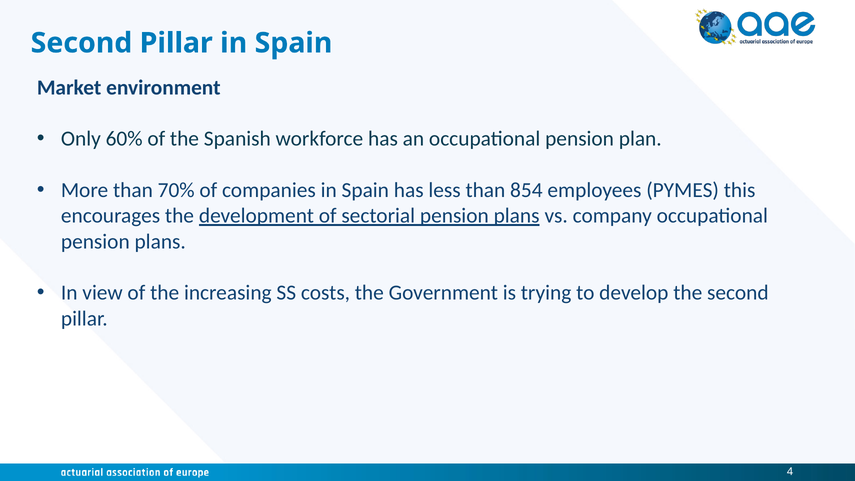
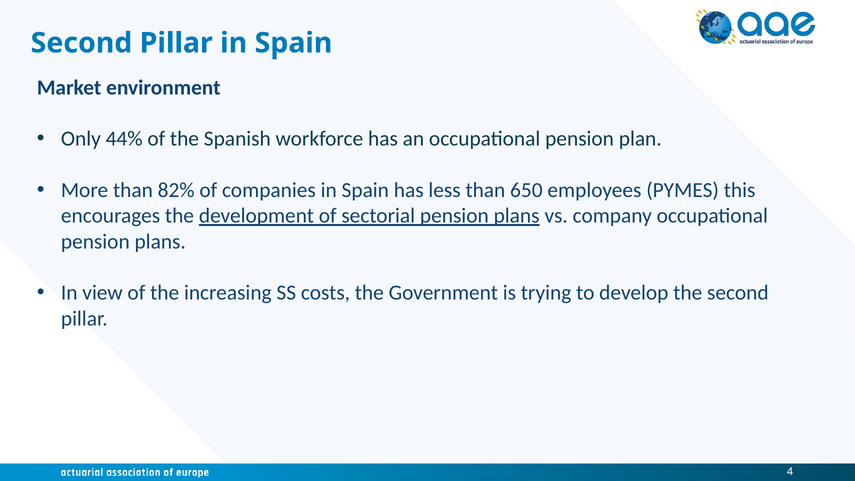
60%: 60% -> 44% (124, 139)
70%: 70% -> 82% (176, 190)
854: 854 -> 650 (526, 190)
